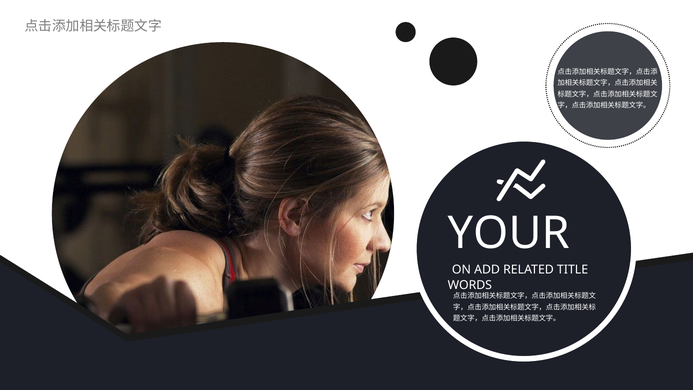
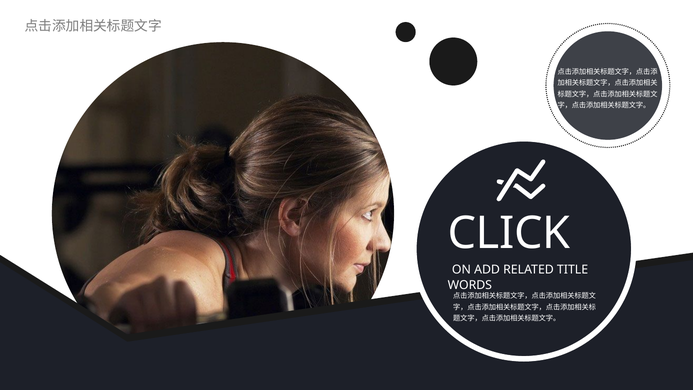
YOUR: YOUR -> CLICK (509, 233)
